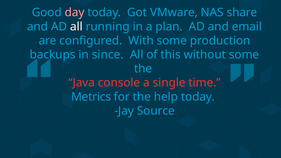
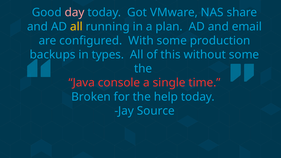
all colour: white -> yellow (76, 27)
since: since -> types (108, 55)
Metrics: Metrics -> Broken (91, 97)
